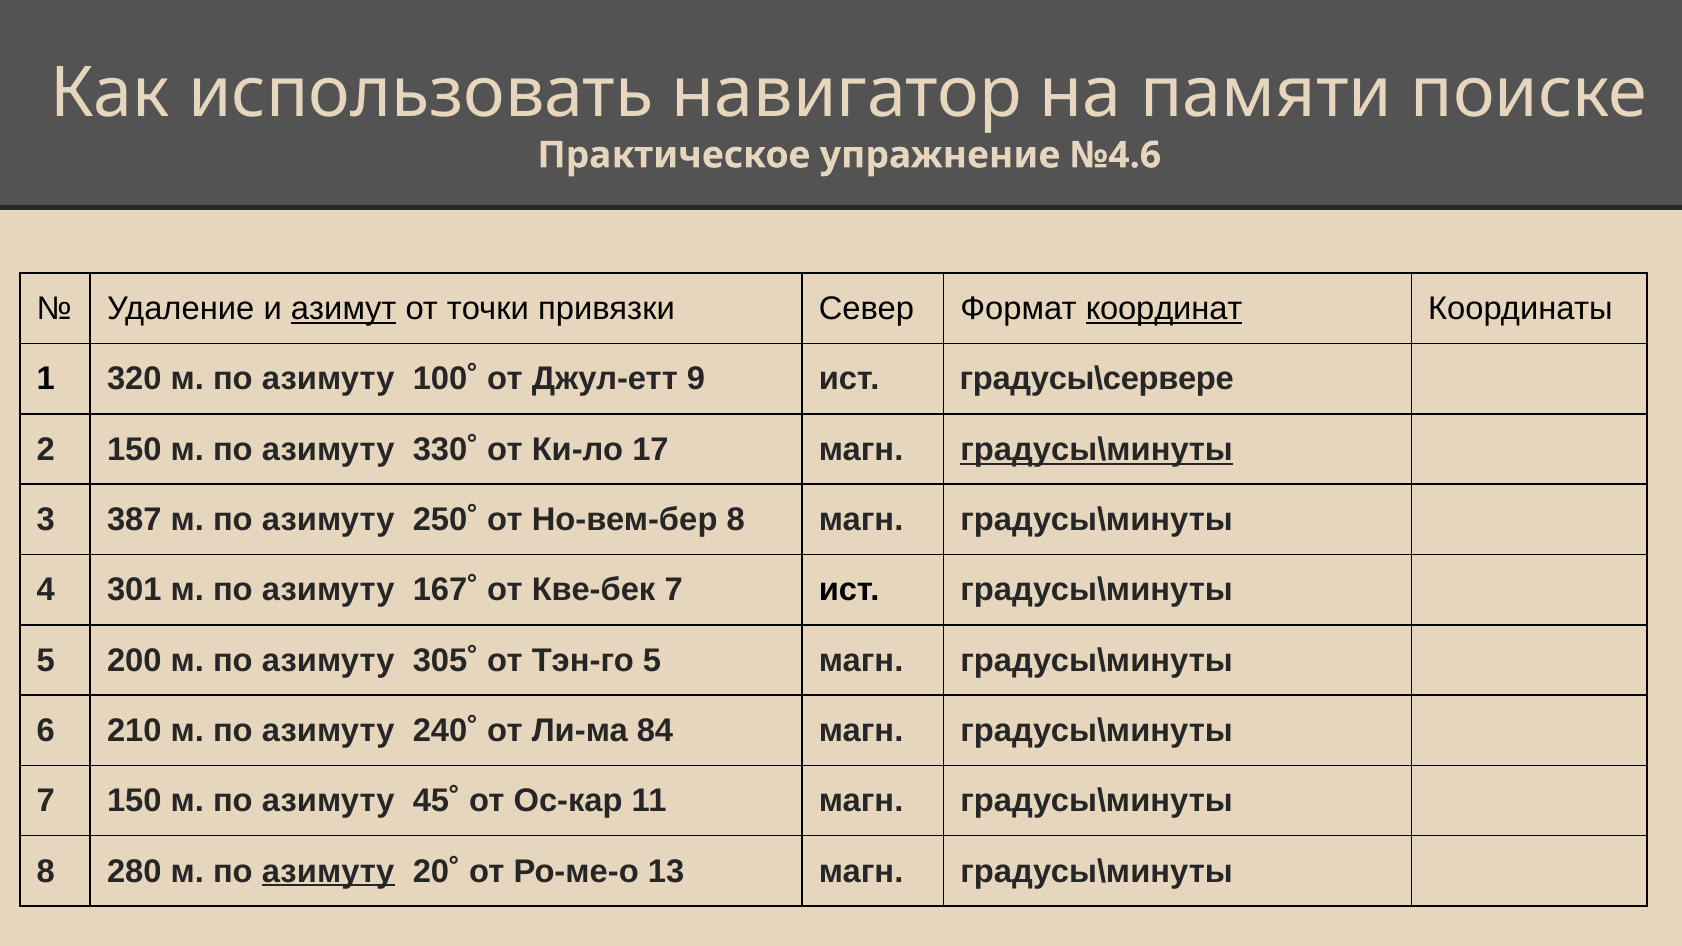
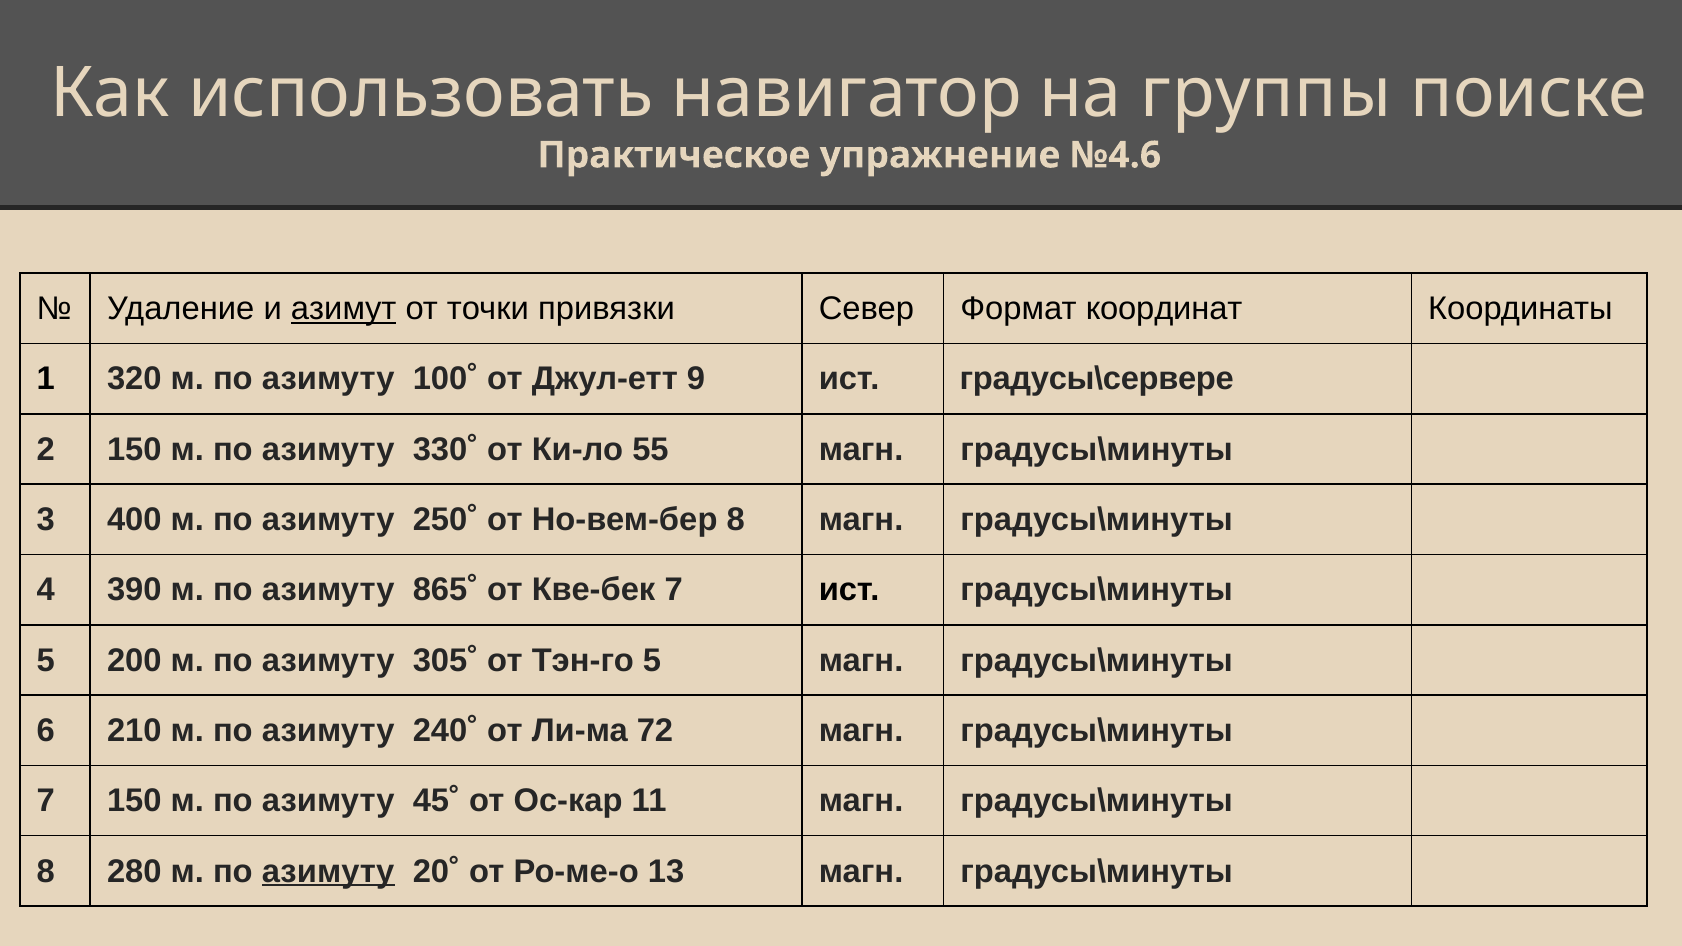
памяти: памяти -> группы (1266, 93)
координат underline: present -> none (1164, 309)
17: 17 -> 55 (650, 450)
градусы\минуты underline: present -> none (1097, 450)
387: 387 -> 400 (134, 520)
301: 301 -> 390 (134, 590)
167˚: 167˚ -> 865˚ (446, 590)
84: 84 -> 72 (655, 731)
